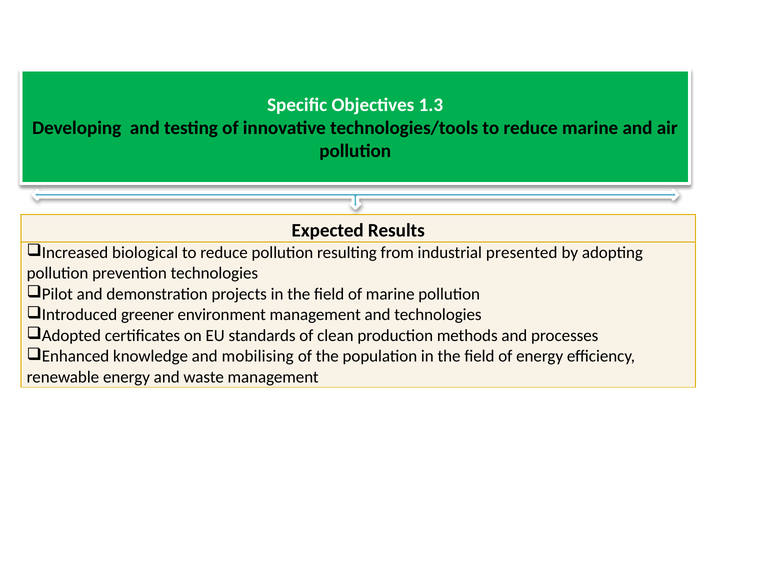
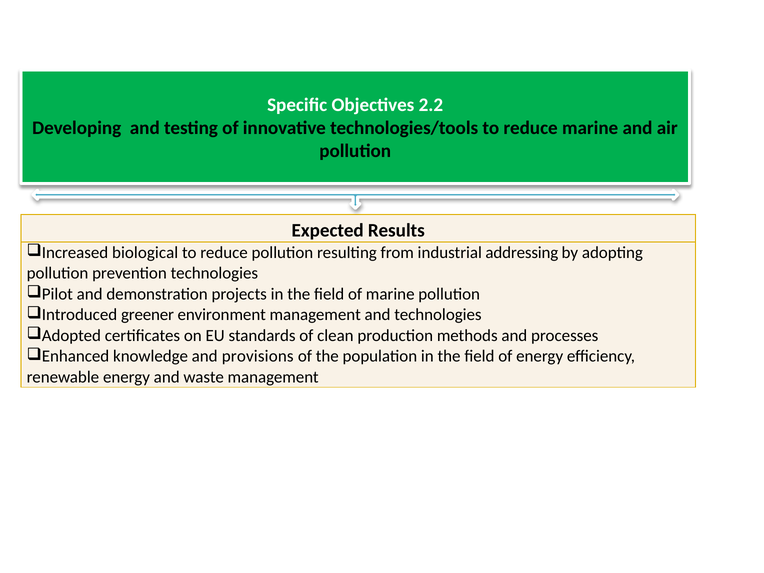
1.3: 1.3 -> 2.2 (431, 105)
presented: presented -> addressing (522, 253)
mobilising: mobilising -> provisions (258, 356)
